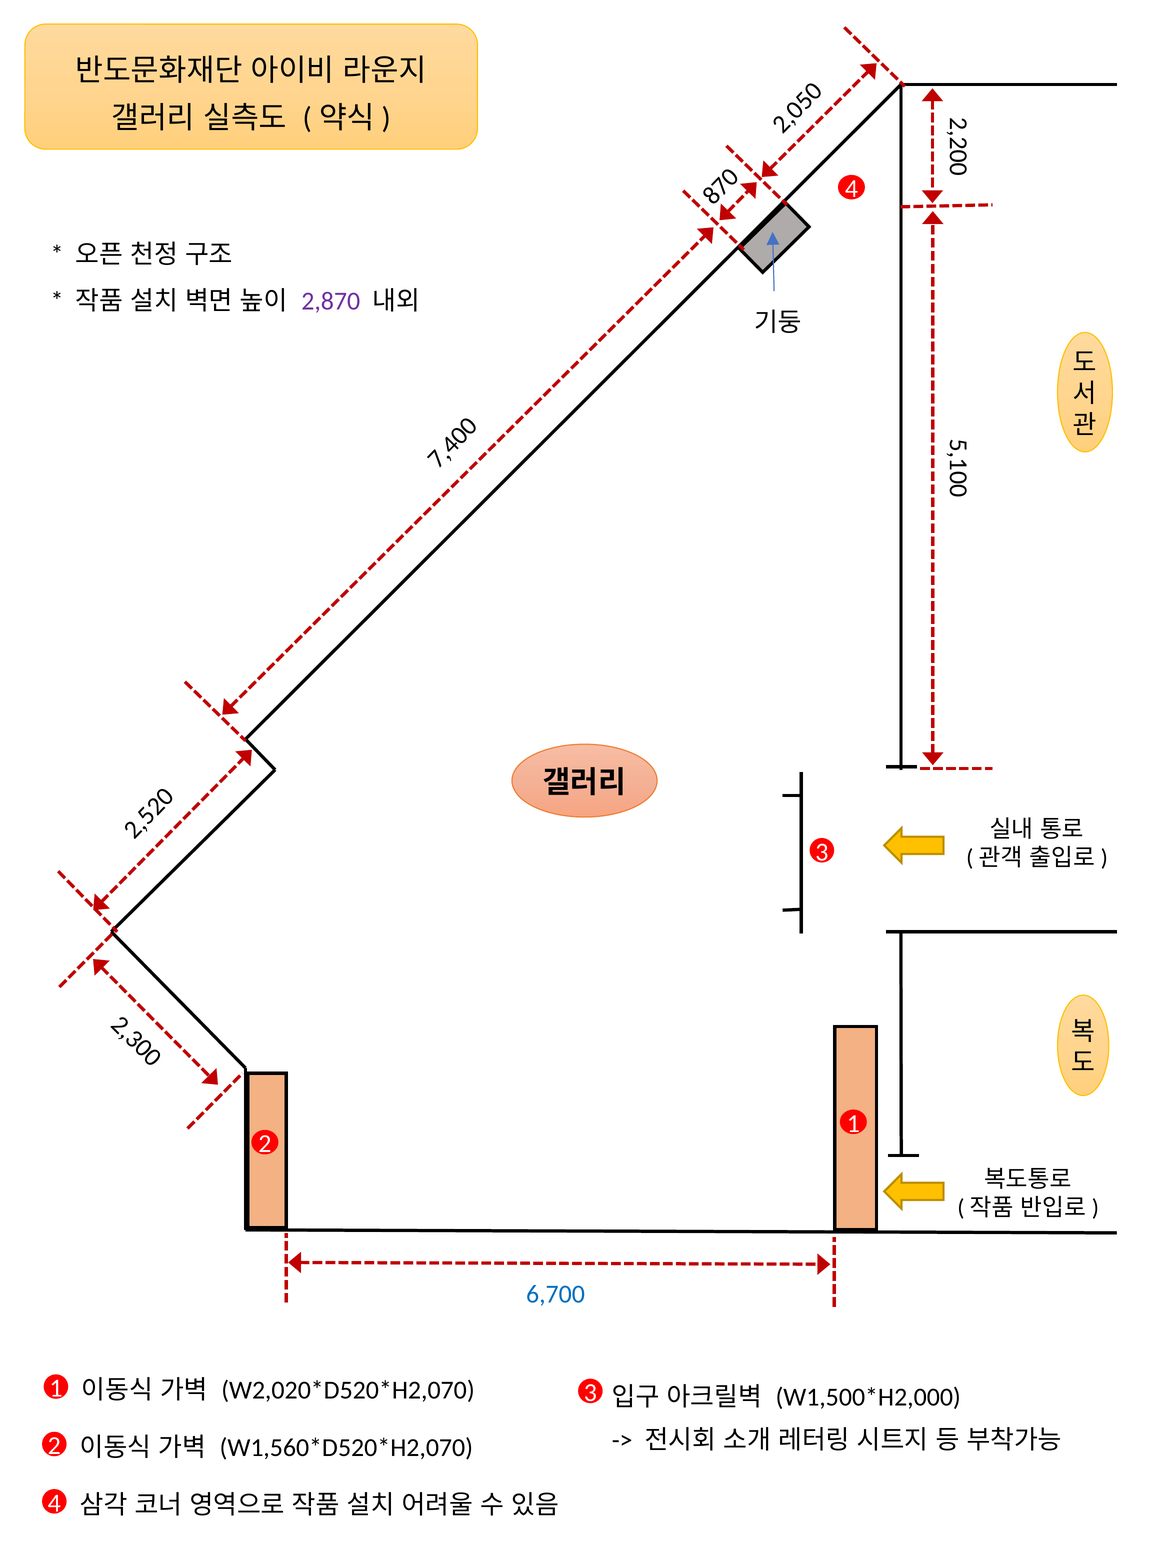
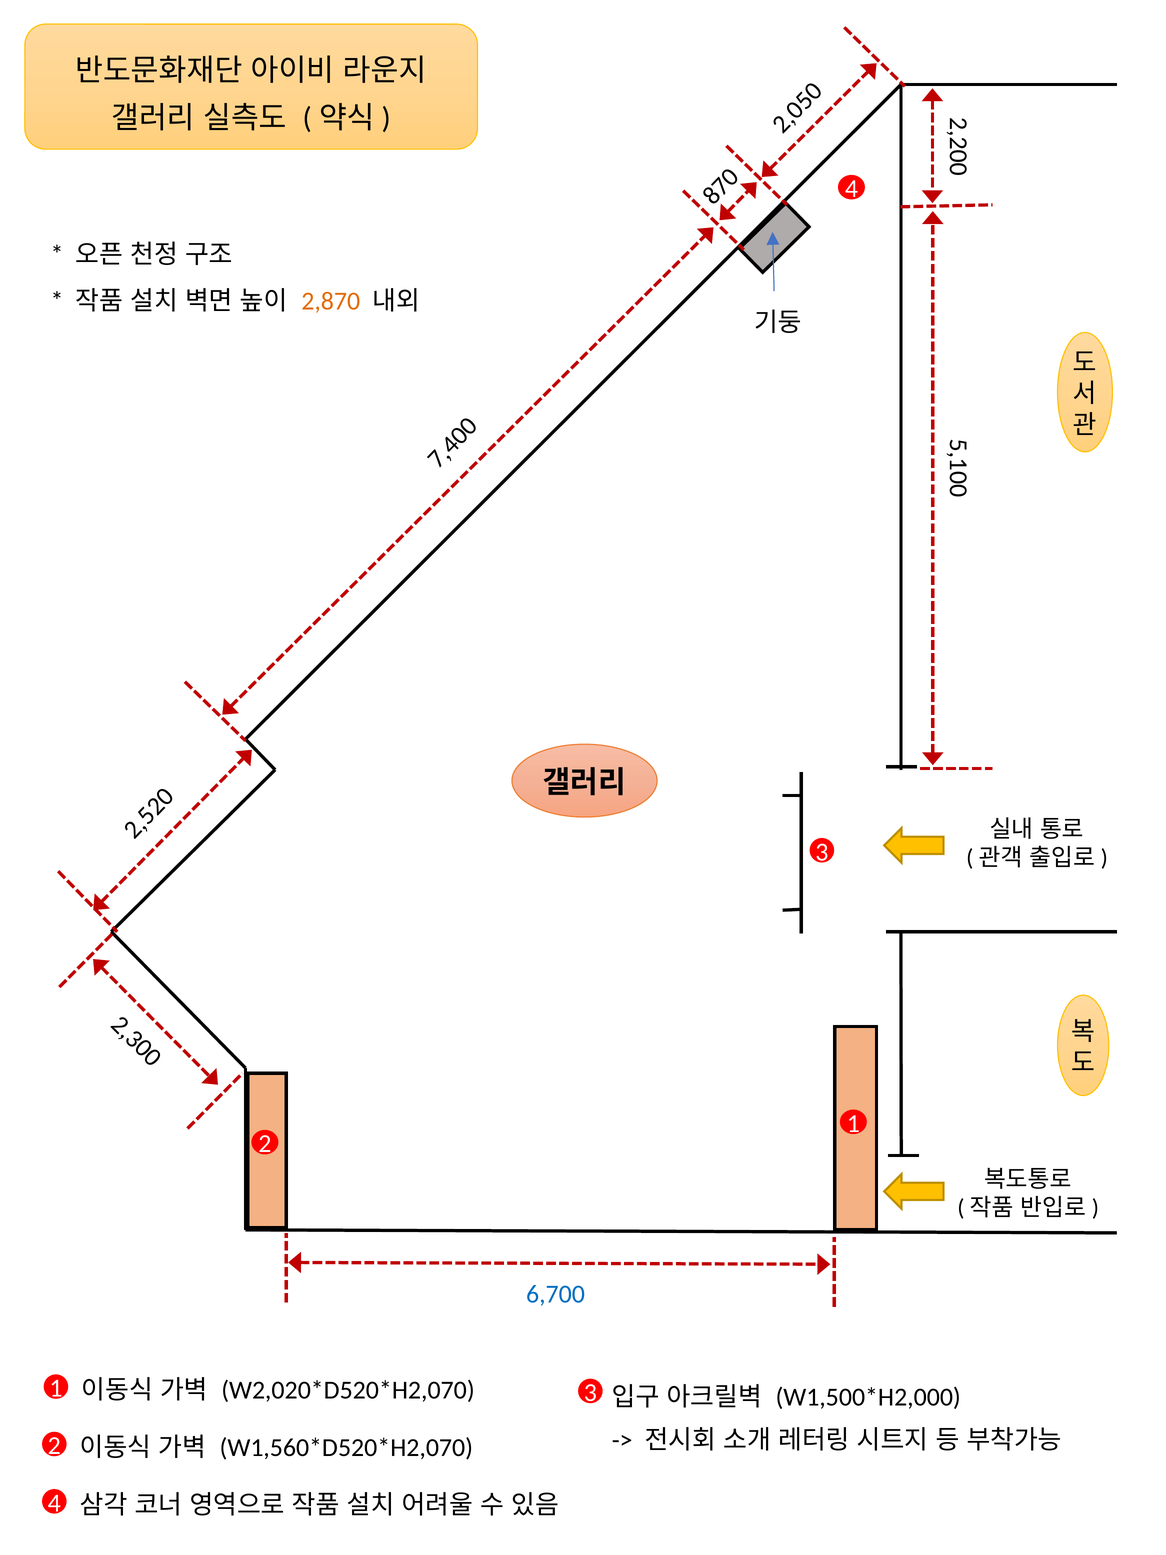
2,870 colour: purple -> orange (331, 301)
